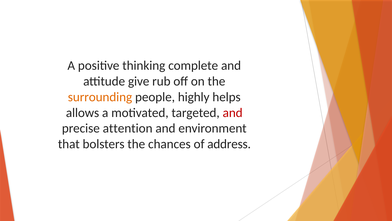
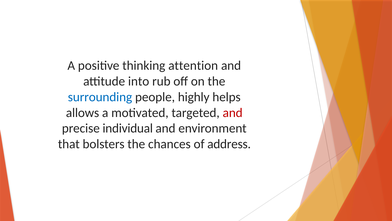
complete: complete -> attention (193, 65)
give: give -> into (139, 81)
surrounding colour: orange -> blue (100, 97)
attention: attention -> individual (128, 128)
